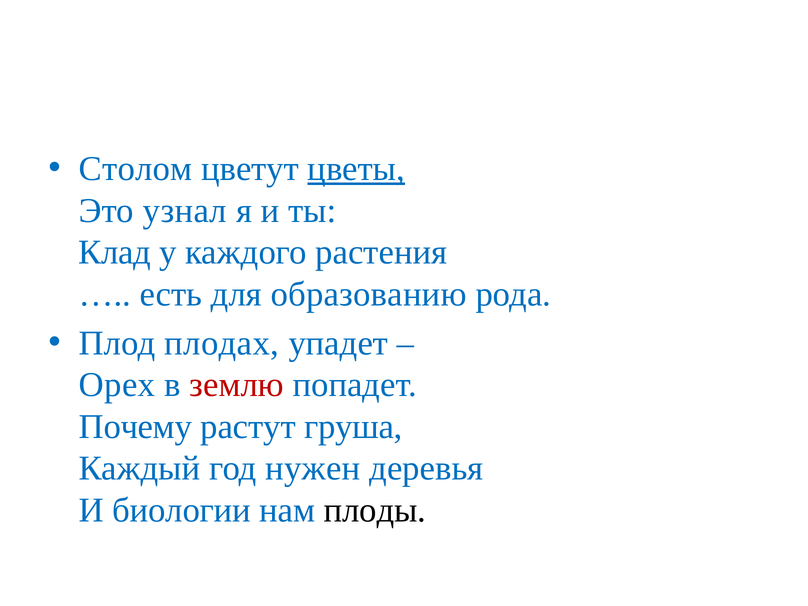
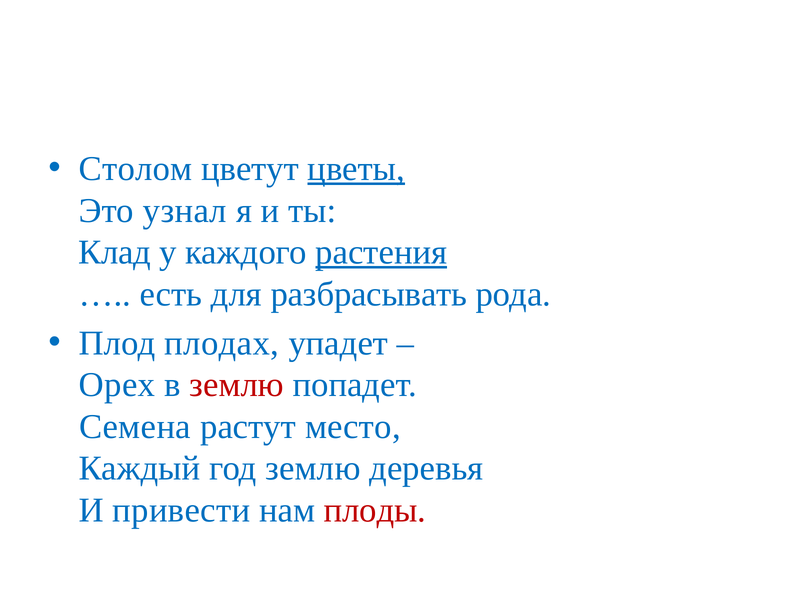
растения underline: none -> present (381, 252)
образованию: образованию -> разбрасывать (369, 294)
Почему: Почему -> Семена (135, 427)
груша: груша -> место (353, 427)
год нужен: нужен -> землю (313, 468)
биологии: биологии -> привести (181, 510)
плоды colour: black -> red (375, 510)
